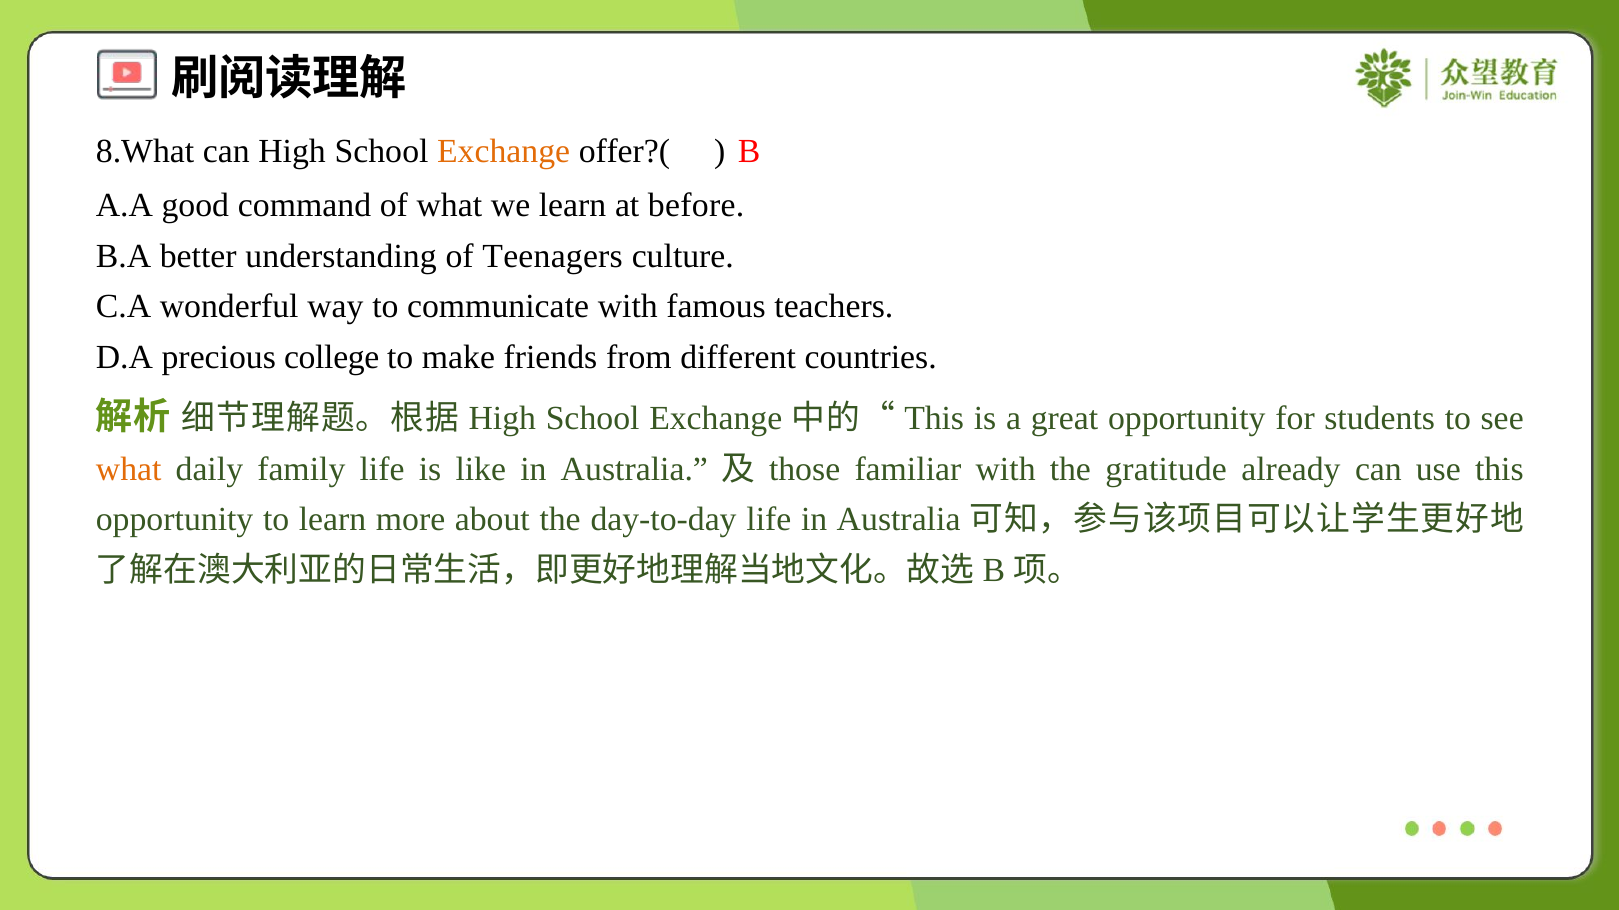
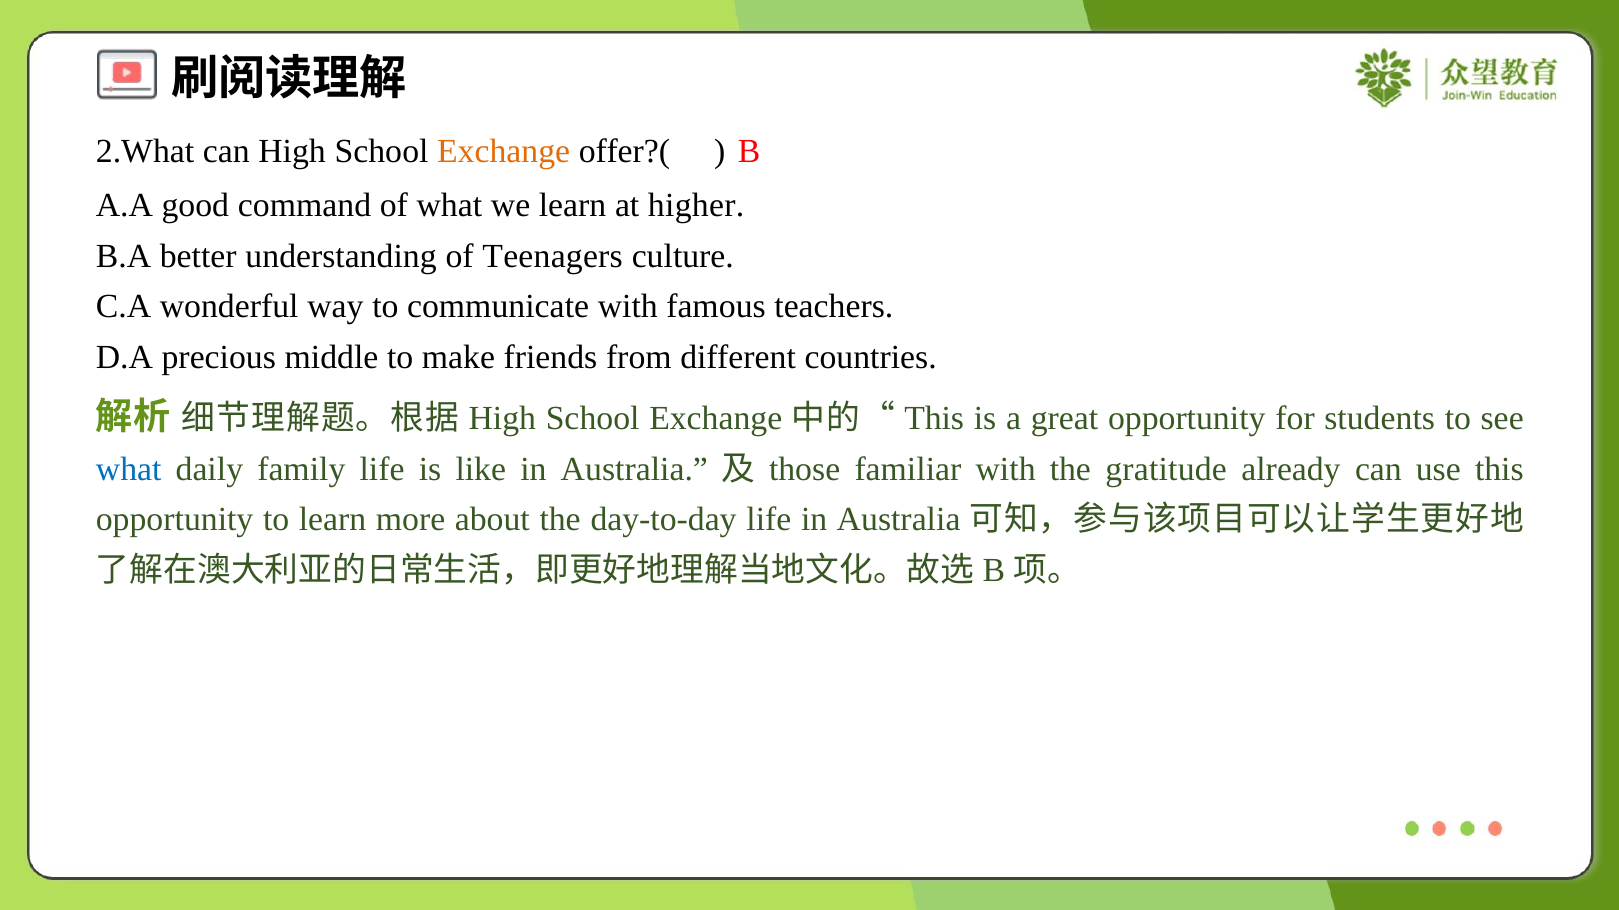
8.What: 8.What -> 2.What (145, 152)
before: before -> higher (696, 206)
college: college -> middle (332, 357)
what colour: orange -> blue (129, 469)
